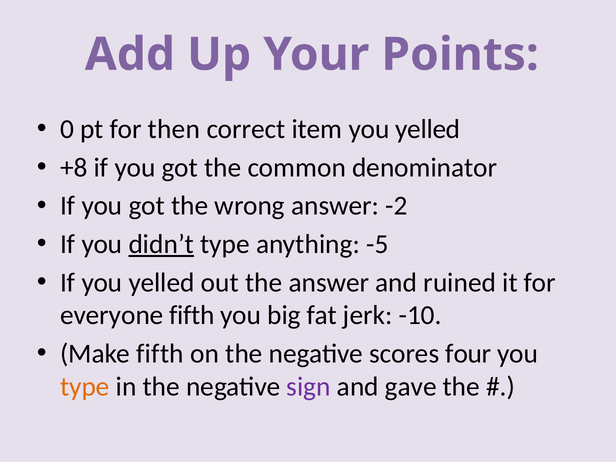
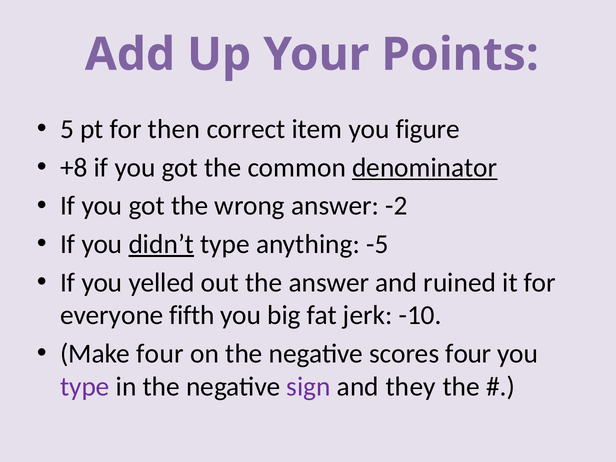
0: 0 -> 5 (67, 129)
item you yelled: yelled -> figure (428, 129)
denominator underline: none -> present (425, 168)
Make fifth: fifth -> four (160, 354)
type colour: orange -> purple (85, 387)
gave: gave -> they (411, 387)
